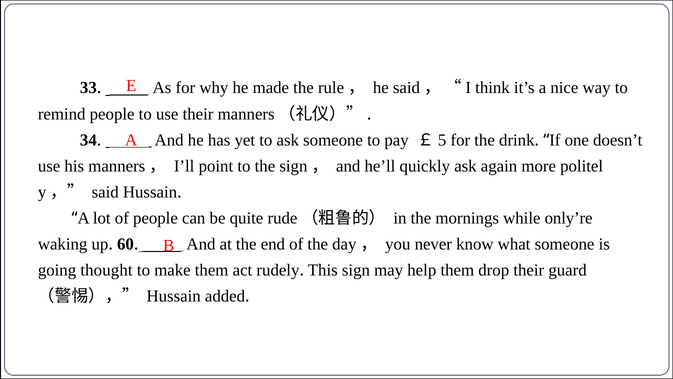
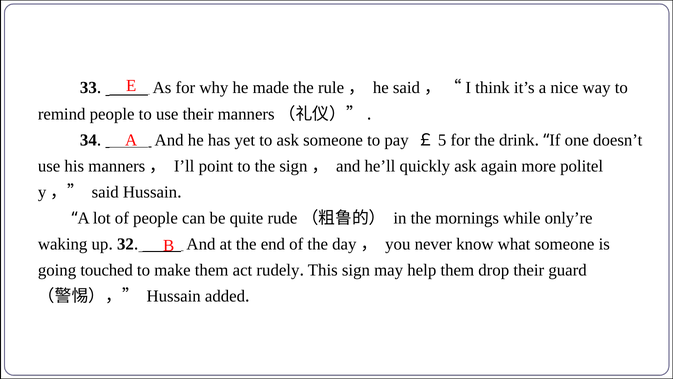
60: 60 -> 32 (125, 244)
thought: thought -> touched (107, 270)
